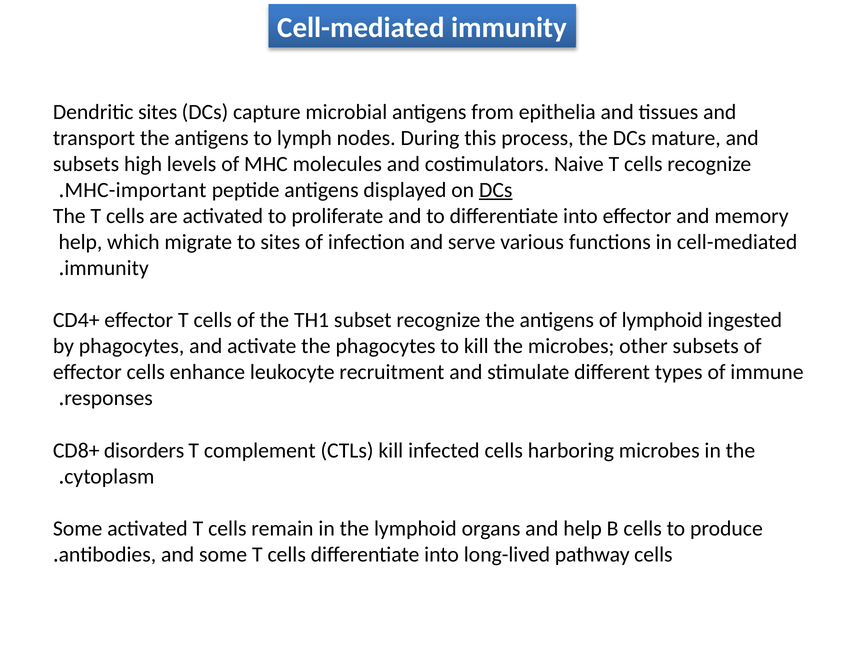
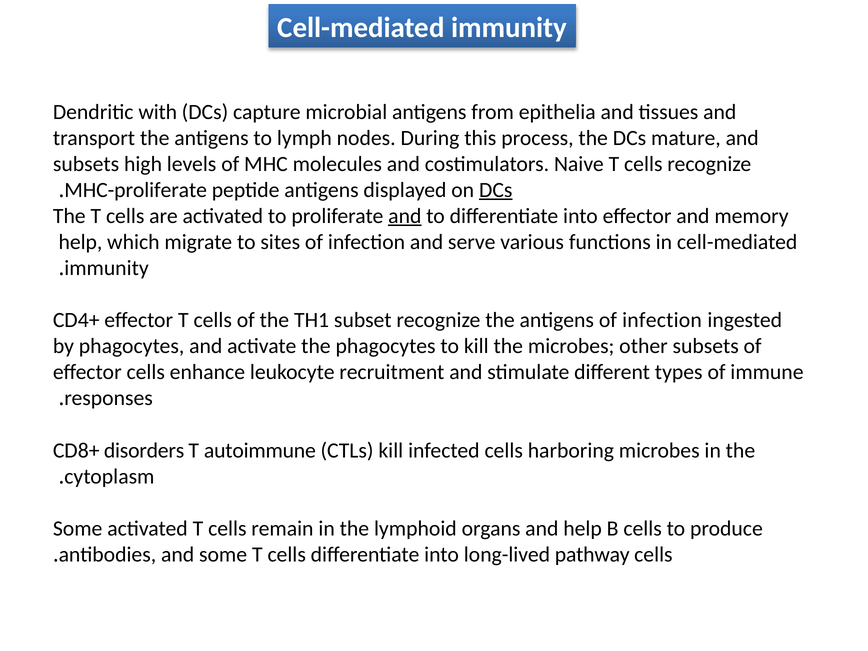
Dendritic sites: sites -> with (158, 112)
MHC-important: MHC-important -> MHC-proliferate (136, 190)
and underline: none -> present (405, 216)
antigens of lymphoid: lymphoid -> infection (662, 320)
complement: complement -> autoimmune (260, 450)
